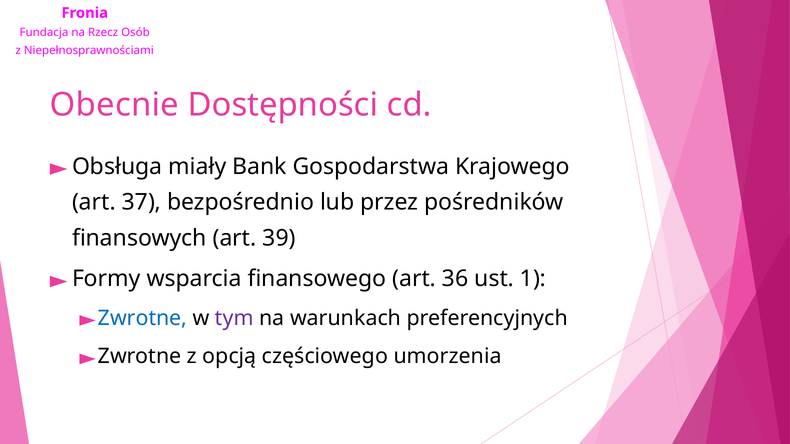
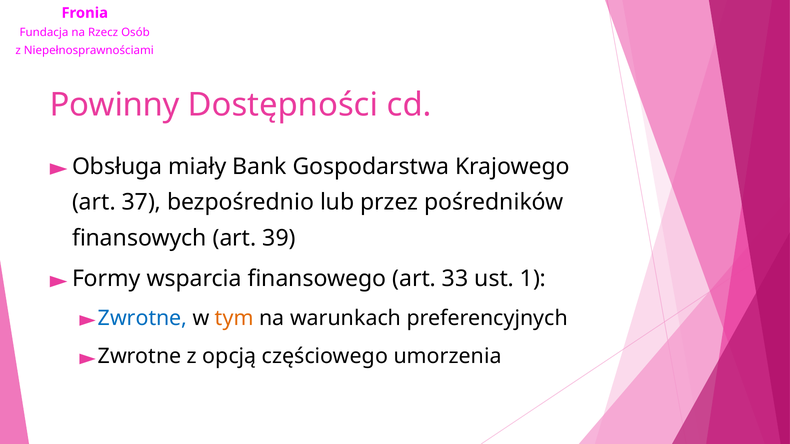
Obecnie: Obecnie -> Powinny (115, 105)
36: 36 -> 33 (455, 279)
tym colour: purple -> orange (234, 318)
